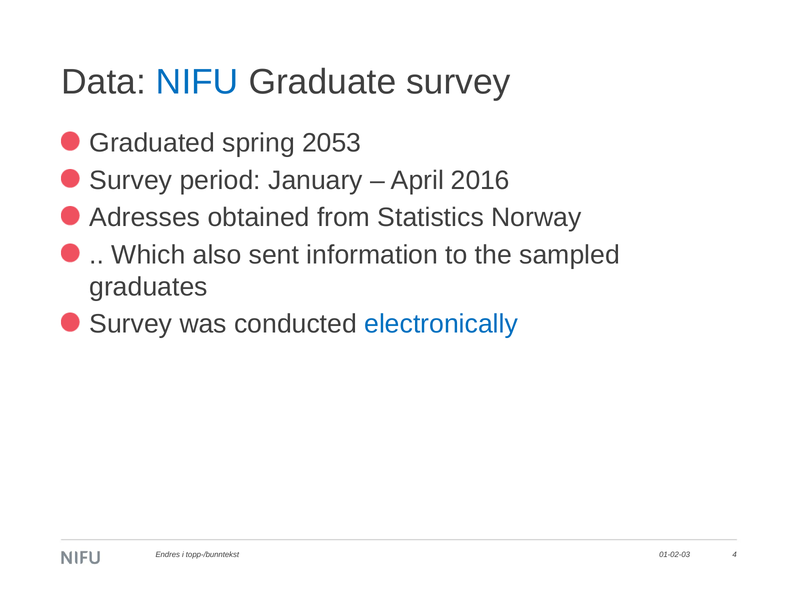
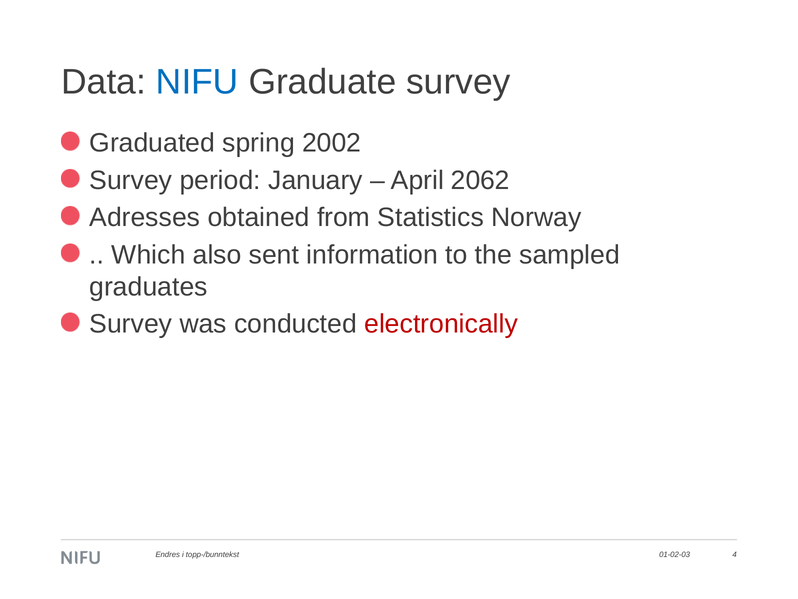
2053: 2053 -> 2002 (332, 143)
2016: 2016 -> 2062 (480, 180)
electronically colour: blue -> red (441, 324)
